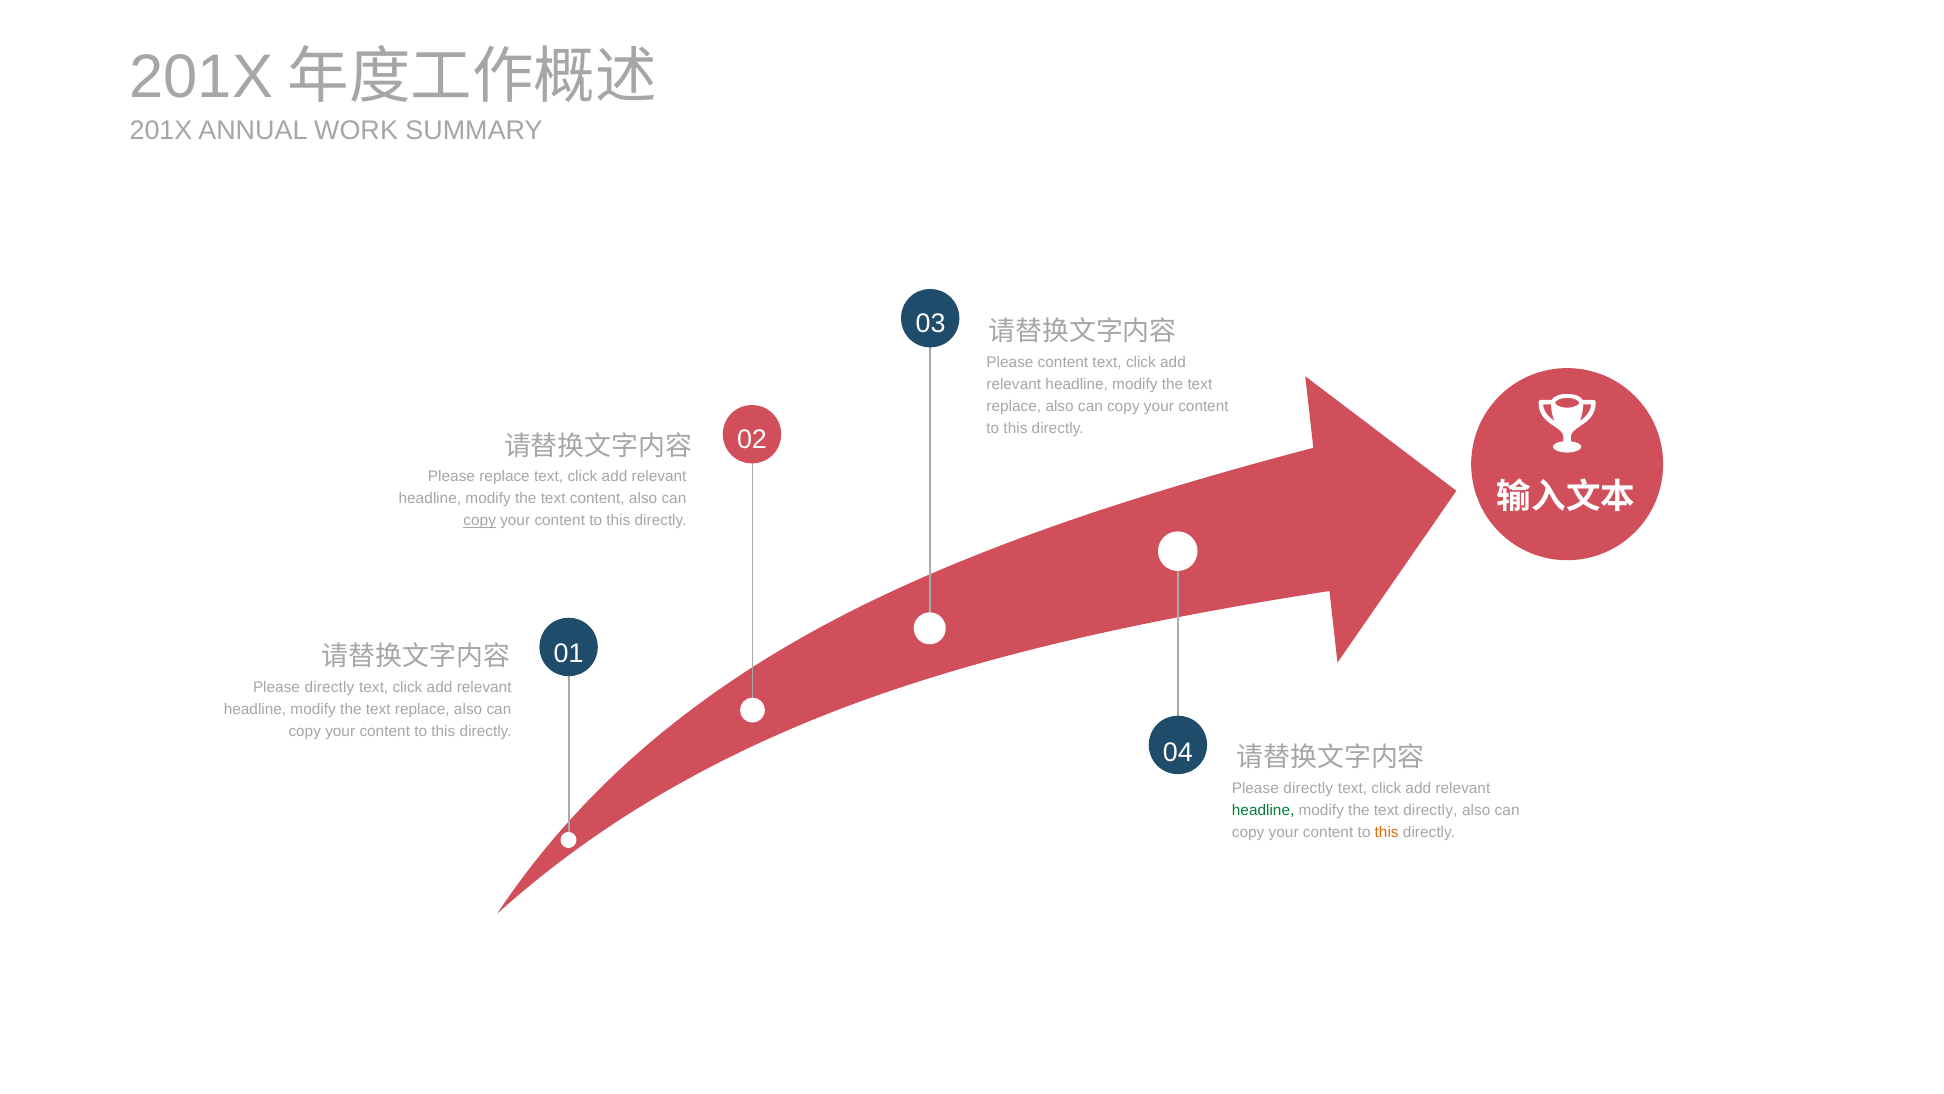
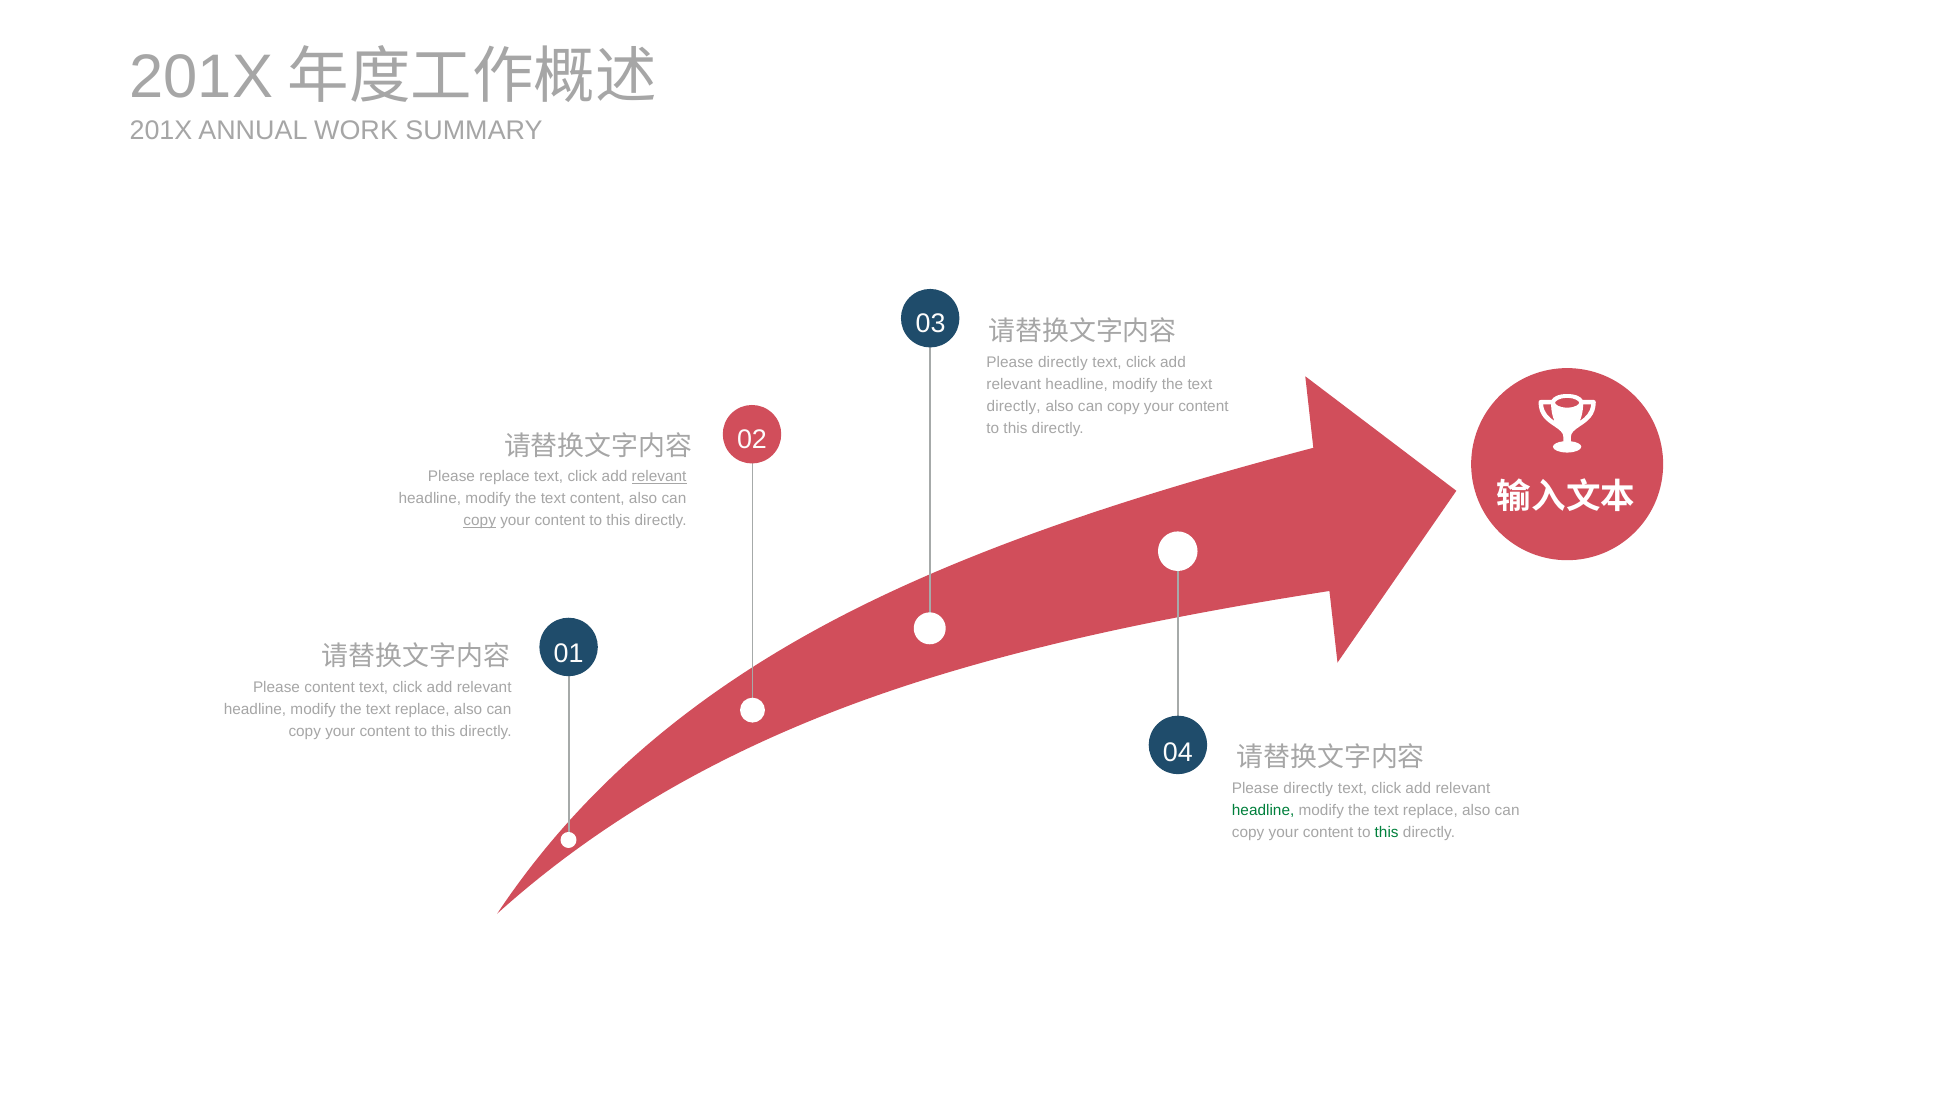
content: content -> directly (1063, 362)
replace: replace -> directly (1014, 406)
relevant underline: none -> present (659, 476)
directly: directly -> content (330, 687)
directly: directly -> replace (1430, 810)
this colour: orange -> green (1387, 832)
